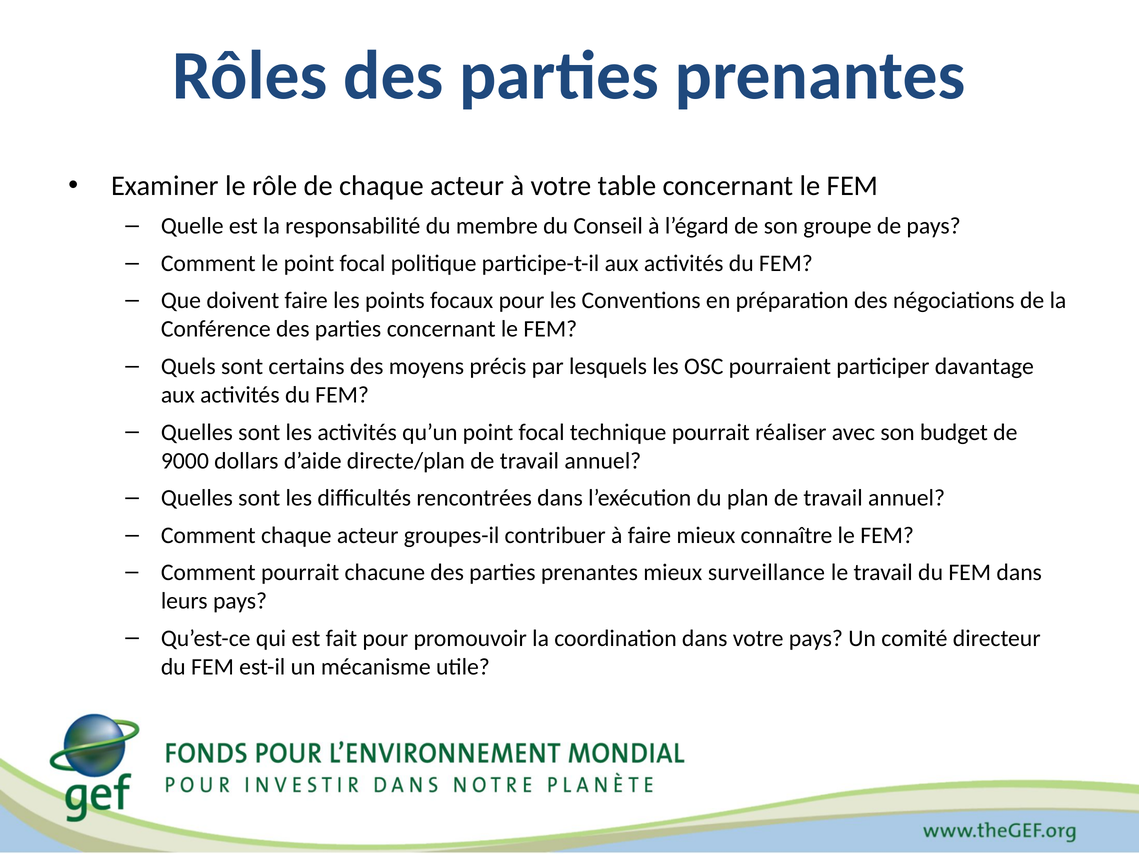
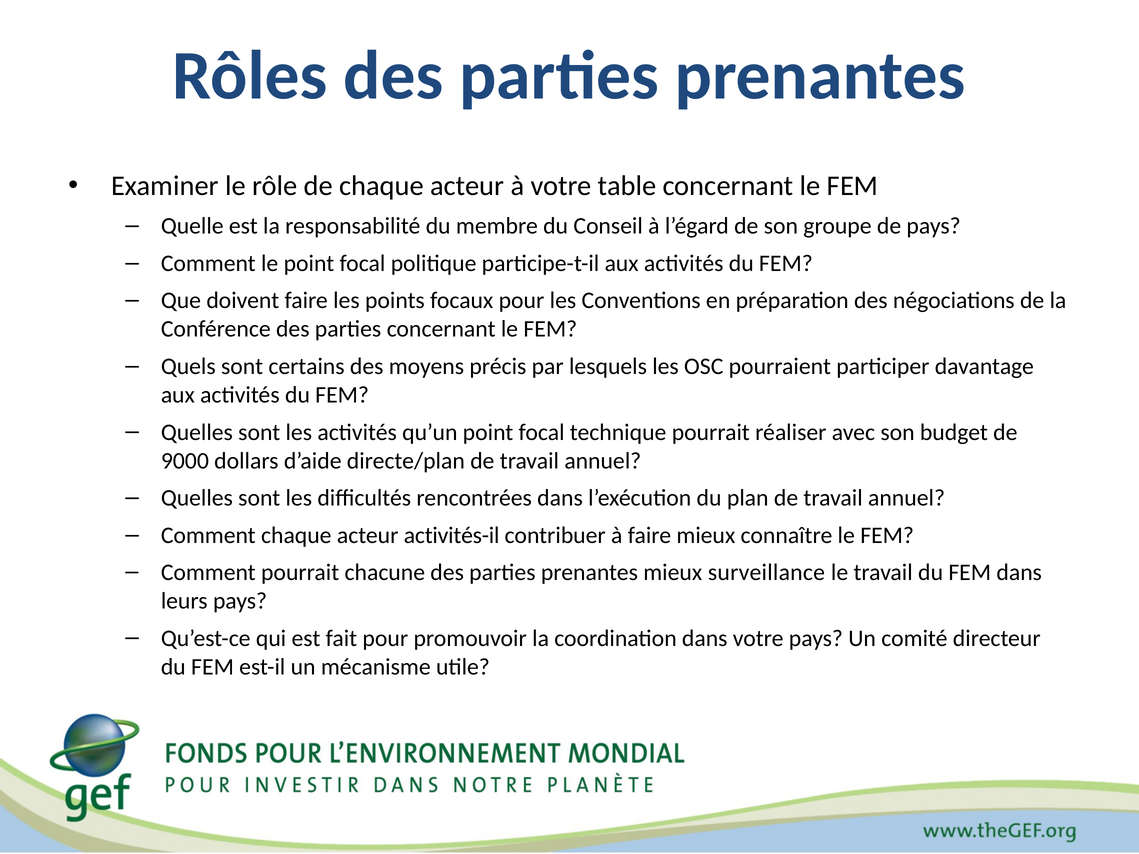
groupes-il: groupes-il -> activités-il (452, 536)
